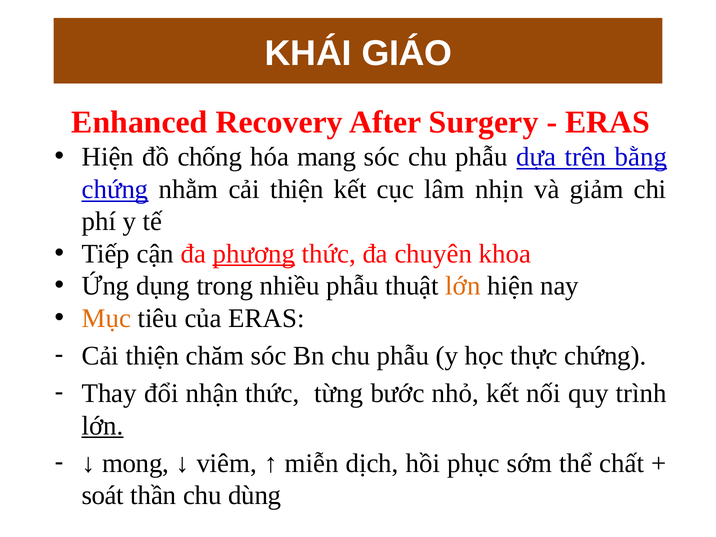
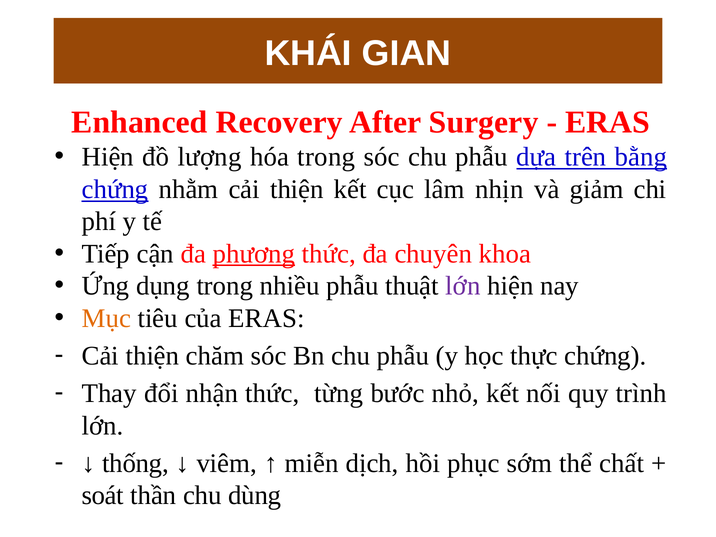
GIÁO: GIÁO -> GIAN (407, 53)
chống: chống -> lượng (210, 157)
hóa mang: mang -> trong (326, 157)
lớn colour: orange -> purple (463, 286)
lớn underline: present -> none (103, 426)
mong: mong -> thống (136, 463)
